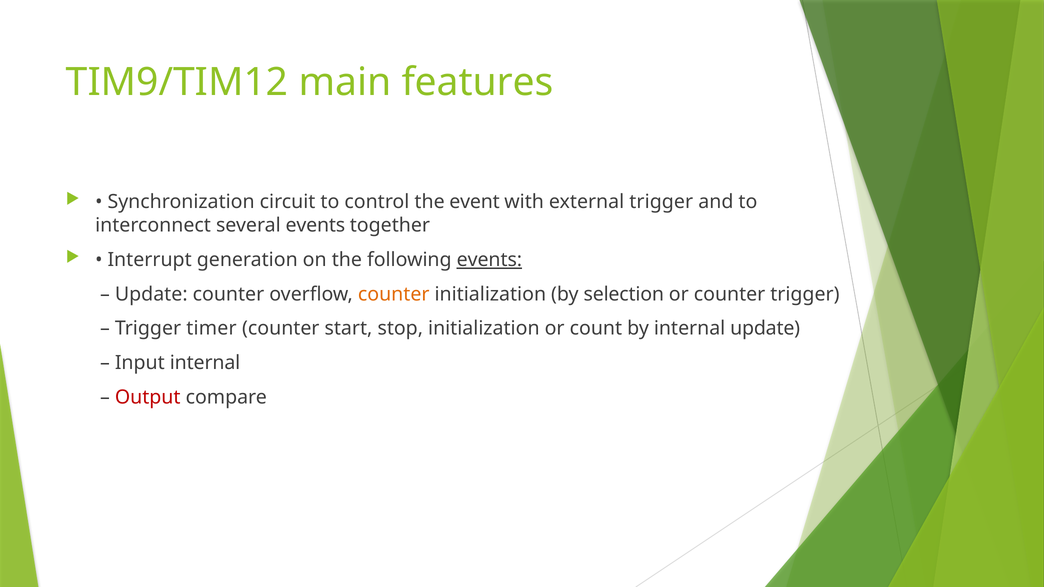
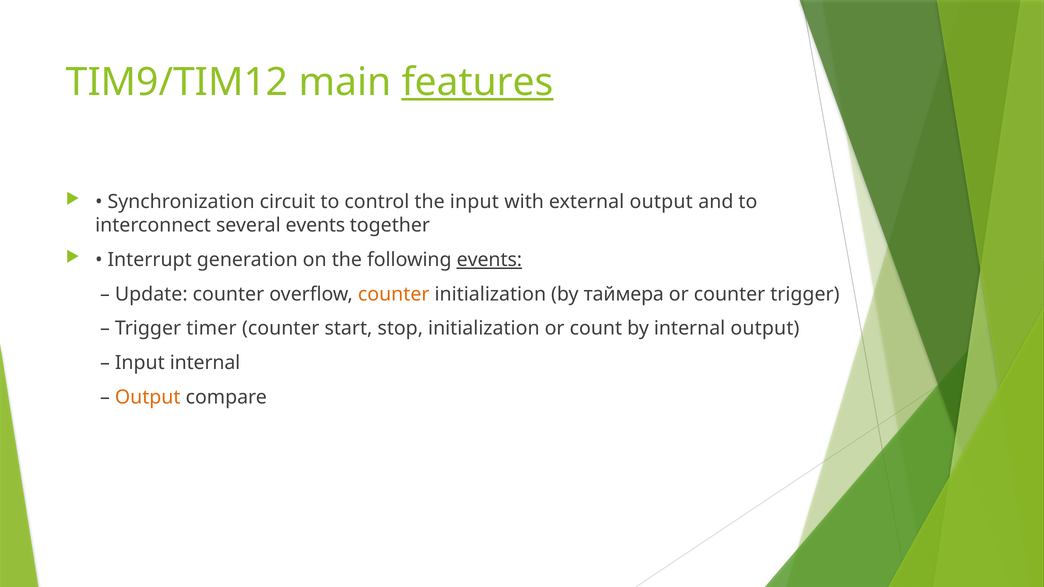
features underline: none -> present (478, 82)
the event: event -> input (474, 202)
external trigger: trigger -> output (661, 202)
selection: selection -> таймера (624, 294)
internal update: update -> output (765, 329)
Output colour: red -> orange (148, 397)
